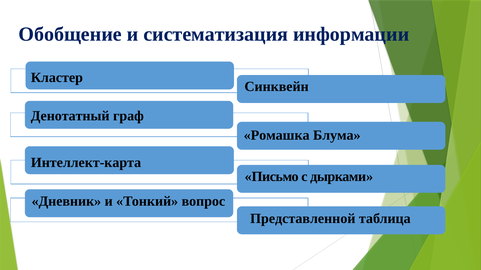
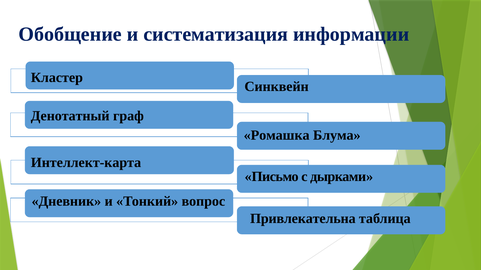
Представленной: Представленной -> Привлекательна (303, 219)
